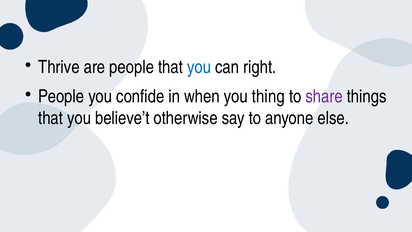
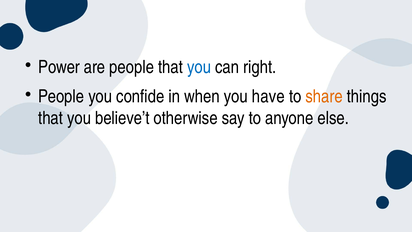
Thrive: Thrive -> Power (59, 67)
thing: thing -> have (268, 96)
share colour: purple -> orange (324, 96)
